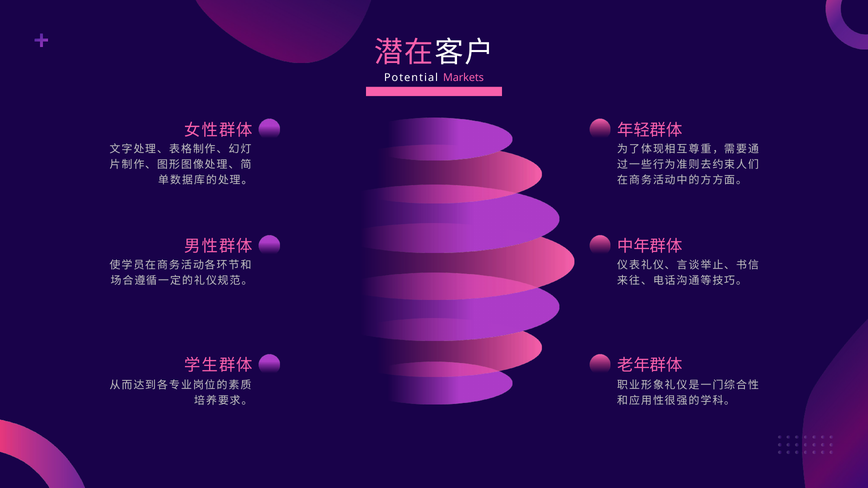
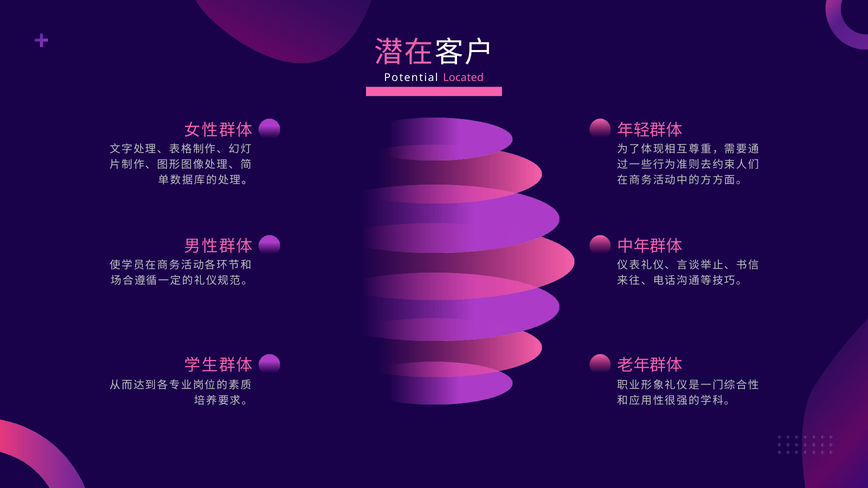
Markets: Markets -> Located (463, 78)
